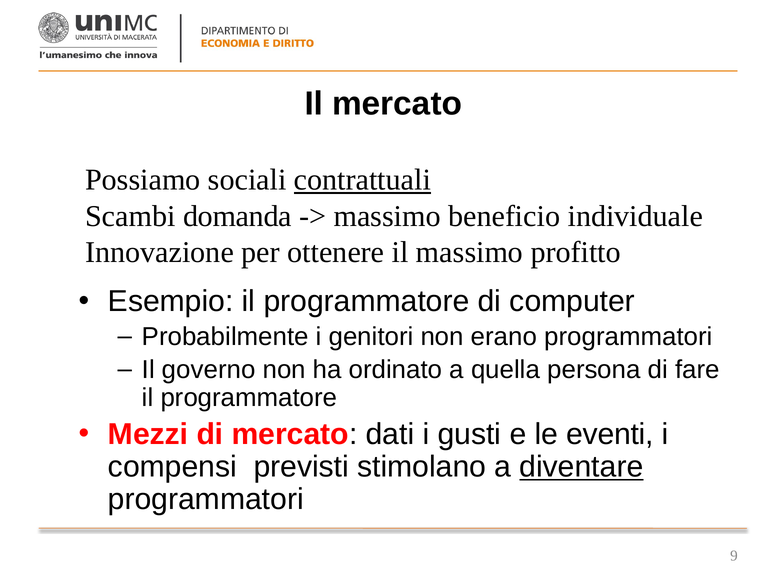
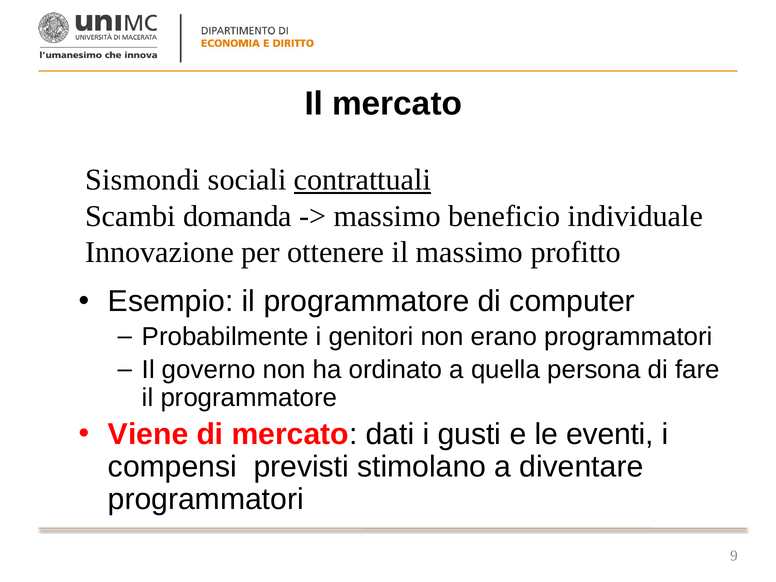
Possiamo: Possiamo -> Sismondi (143, 180)
Mezzi: Mezzi -> Viene (148, 434)
diventare underline: present -> none (581, 467)
